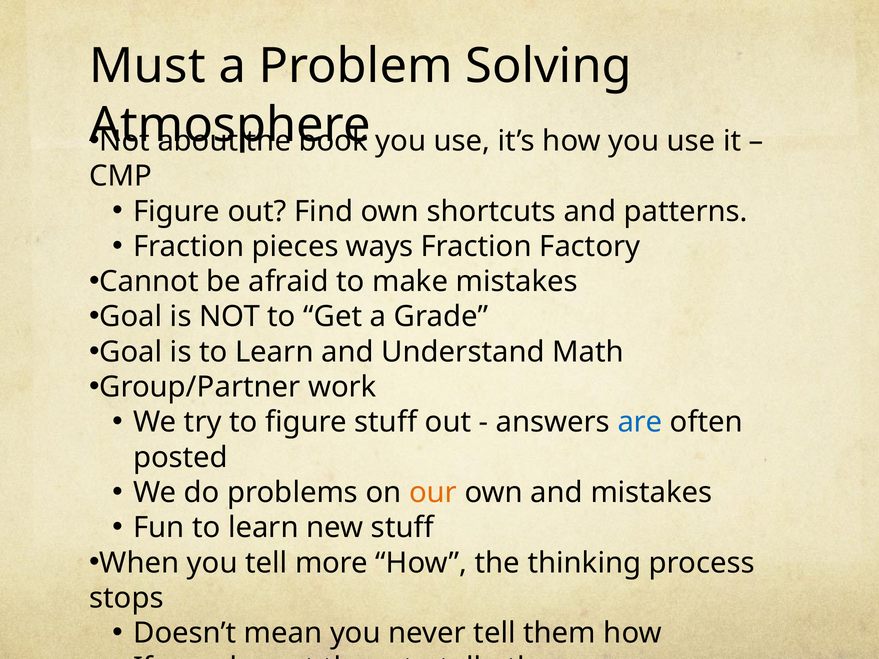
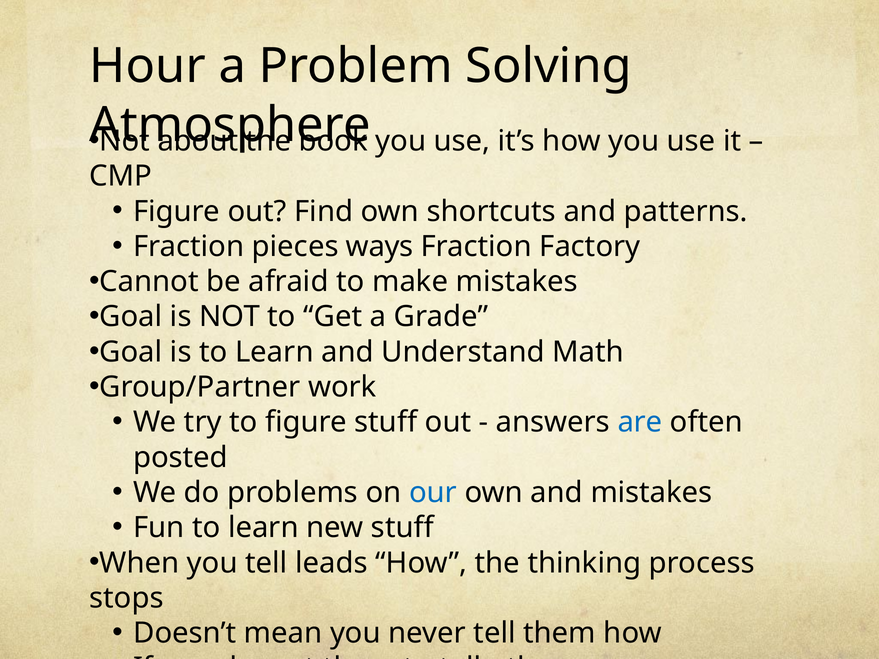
Must: Must -> Hour (148, 66)
our colour: orange -> blue (433, 493)
more: more -> leads (331, 563)
